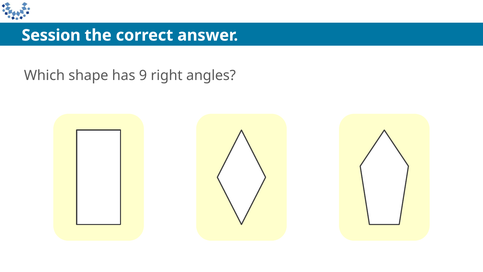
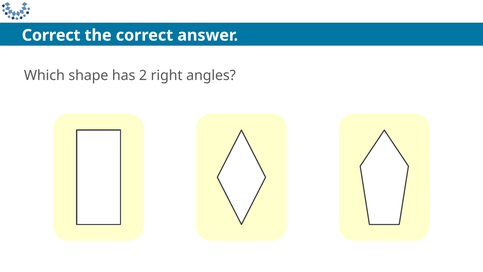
Session: Session -> Correct (51, 35)
9: 9 -> 2 (143, 75)
